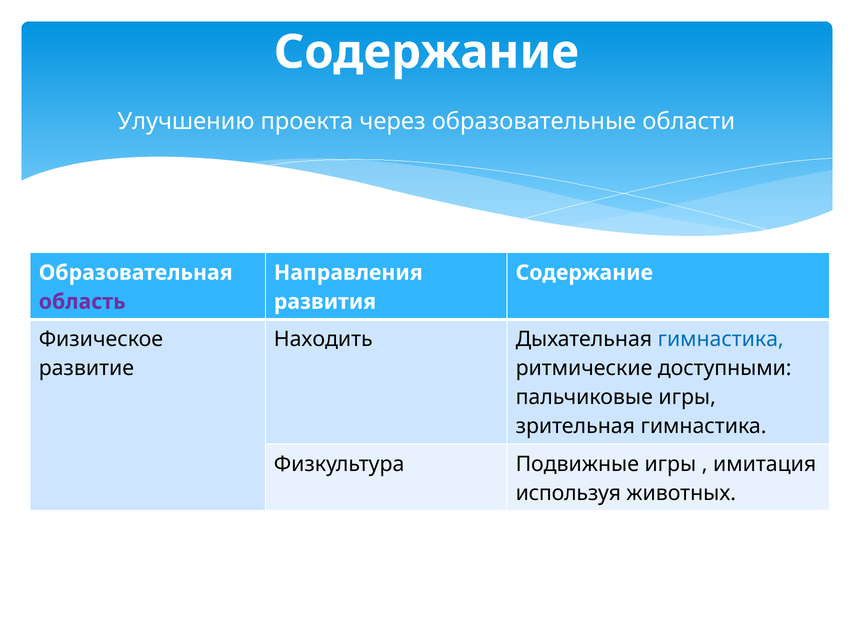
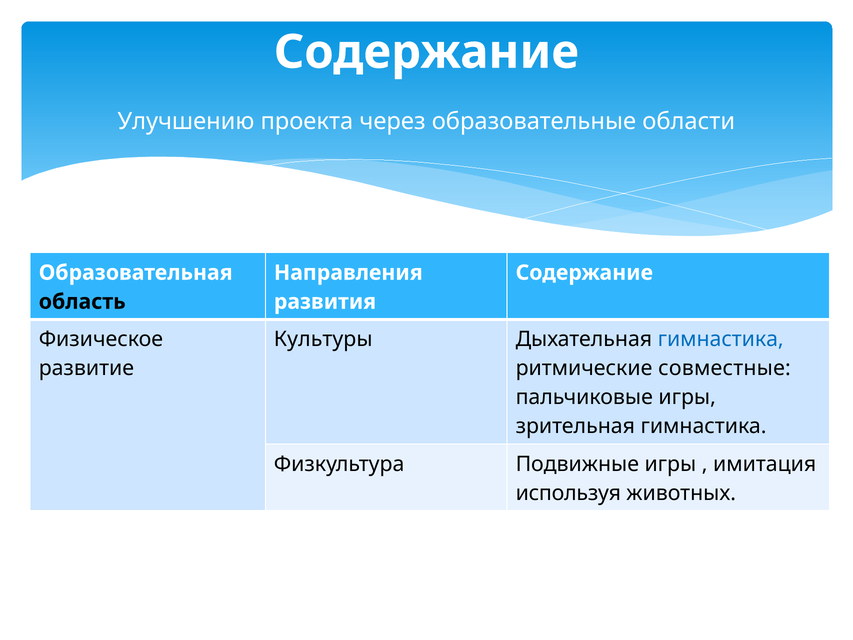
область colour: purple -> black (82, 302)
Находить: Находить -> Культуры (323, 339)
доступными: доступными -> совместные (725, 368)
